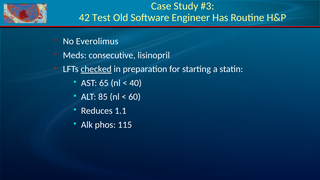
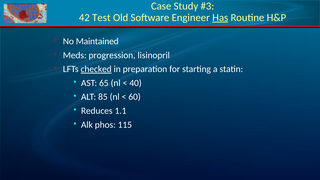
Has underline: none -> present (220, 18)
Everolimus: Everolimus -> Maintained (97, 41)
consecutive: consecutive -> progression (112, 55)
